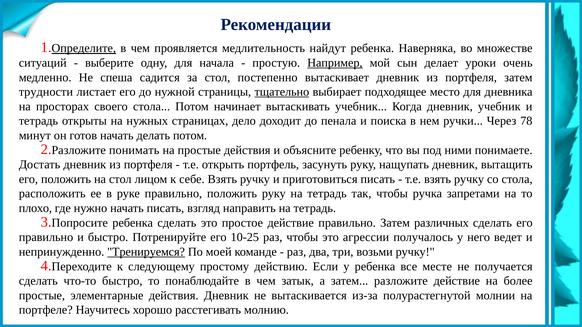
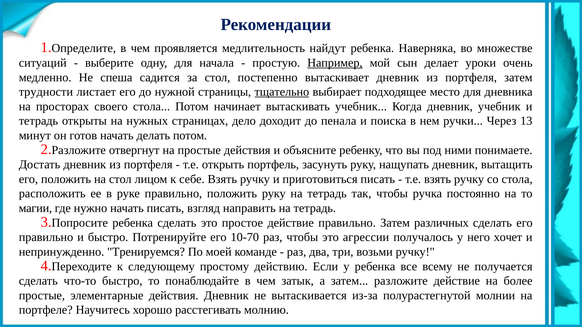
Определите underline: present -> none (84, 48)
78: 78 -> 13 (526, 121)
понимать: понимать -> отвергнут (134, 150)
запретами: запретами -> постоянно (473, 194)
плохо: плохо -> магии (35, 208)
10-25: 10-25 -> 10-70 (245, 238)
ведет: ведет -> хочет (508, 238)
Тренируемся underline: present -> none (146, 252)
месте: месте -> всему (437, 267)
